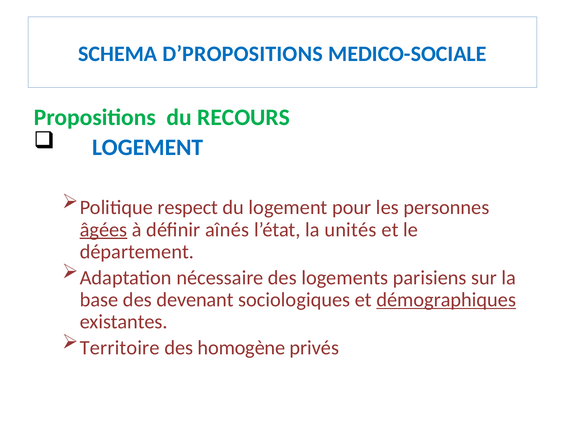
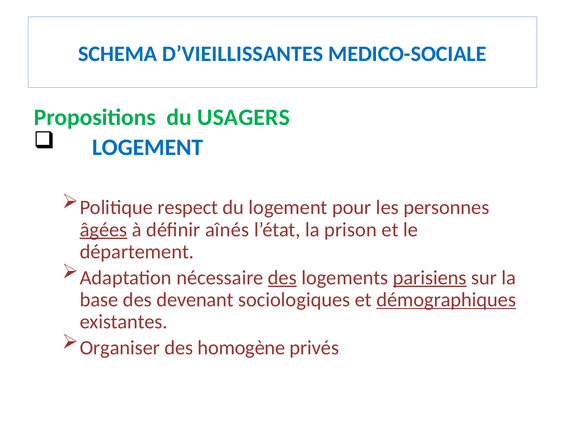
D’PROPOSITIONS: D’PROPOSITIONS -> D’VIEILLISSANTES (243, 54)
RECOURS: RECOURS -> USAGERS (243, 117)
unités: unités -> prison (351, 229)
des underline: none -> present (282, 277)
parisiens underline: none -> present (430, 277)
Territoire: Territoire -> Organiser (120, 348)
